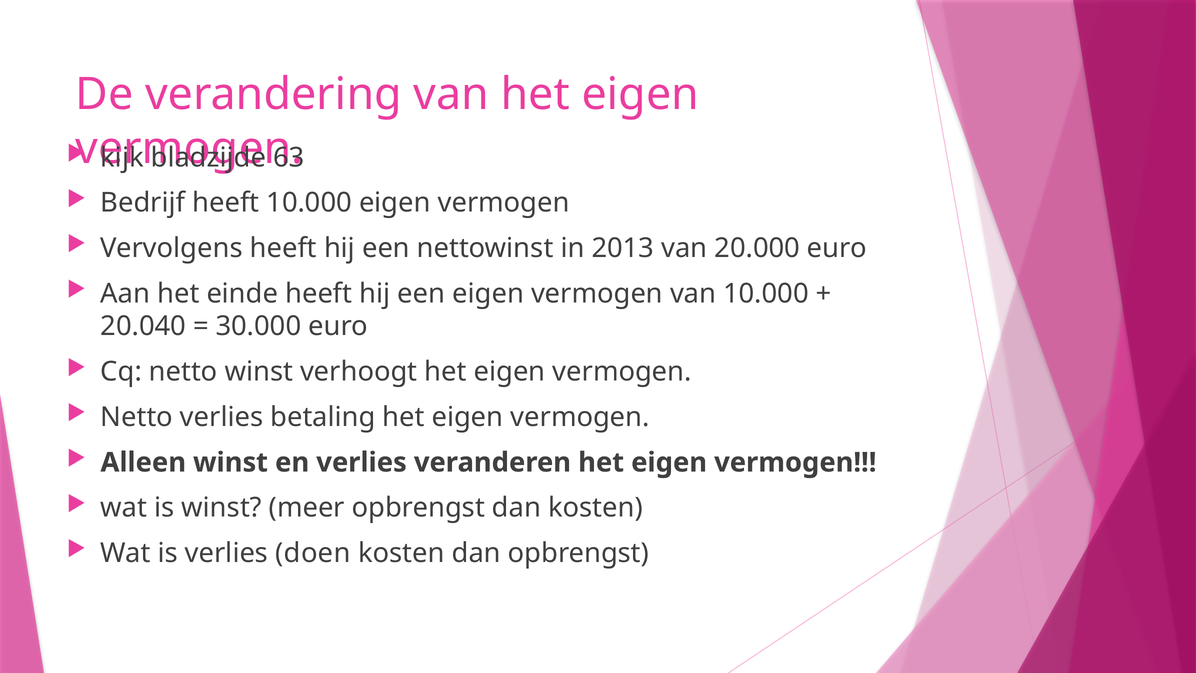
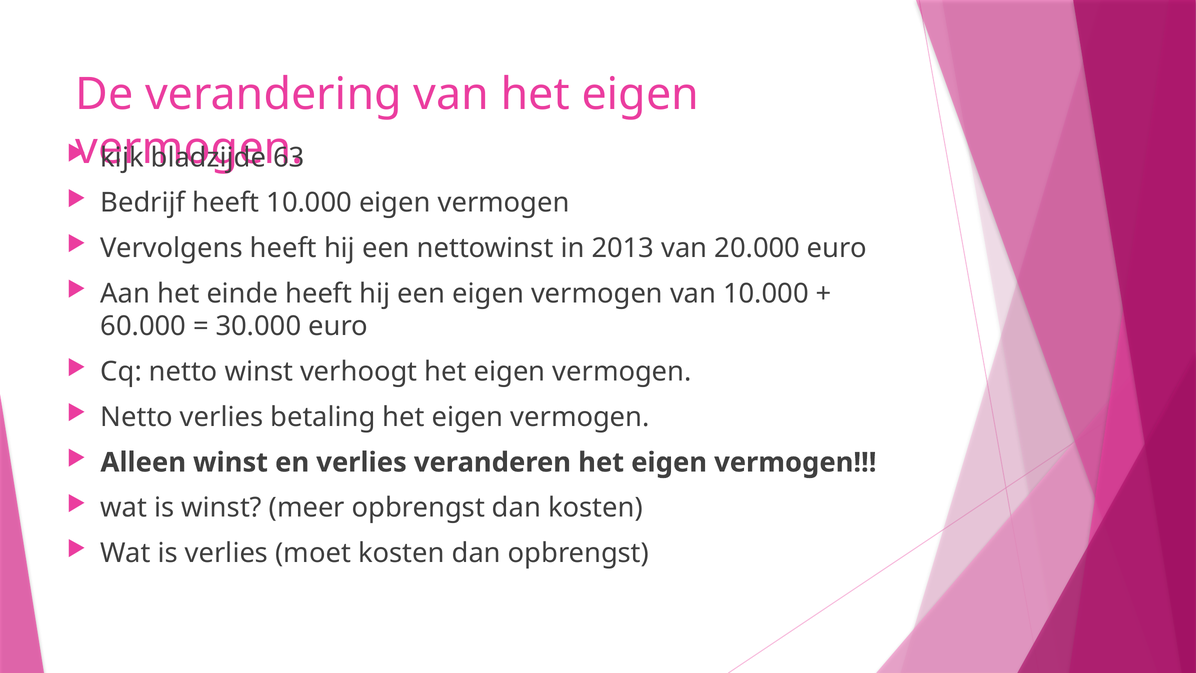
20.040: 20.040 -> 60.000 (143, 326)
doen: doen -> moet (313, 553)
